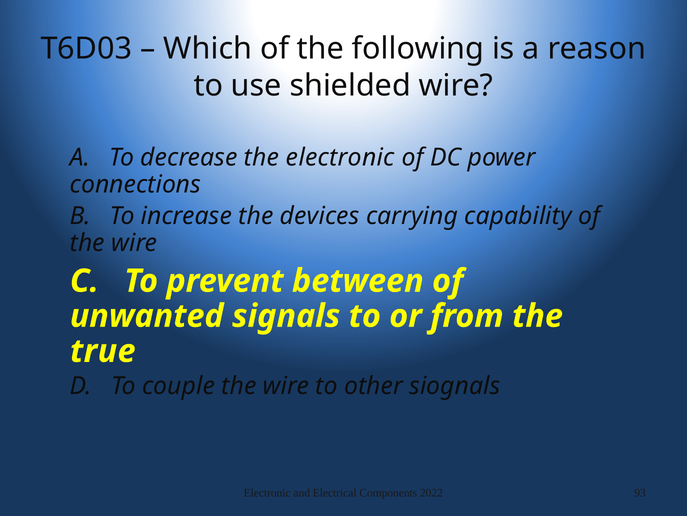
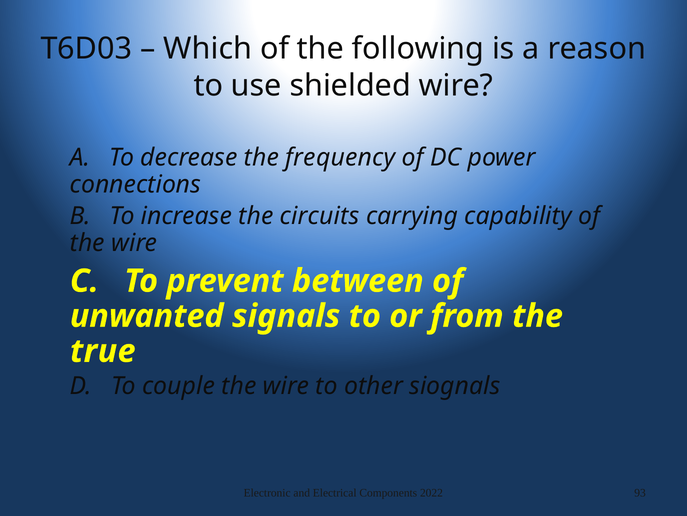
the electronic: electronic -> frequency (340, 157)
devices: devices -> circuits (320, 216)
